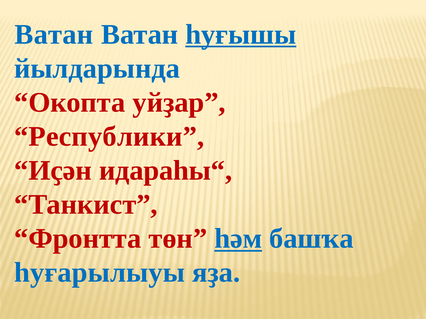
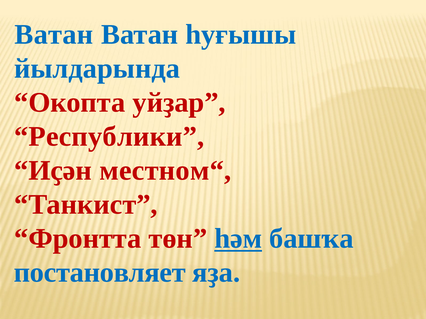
һуғышы underline: present -> none (241, 34)
идараһы“: идараһы“ -> местном“ (165, 171)
һуғарылыуы: һуғарылыуы -> постановляет (100, 273)
